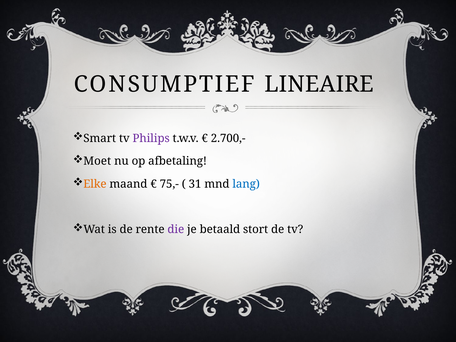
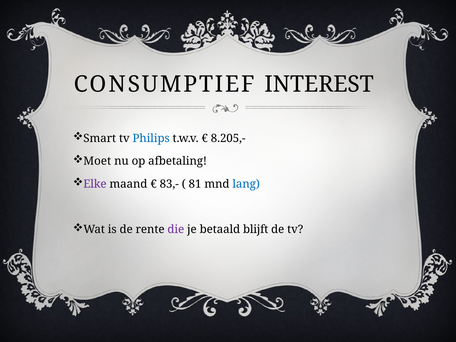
LINEAIRE: LINEAIRE -> INTEREST (319, 84)
Philips colour: purple -> blue (151, 138)
2.700,-: 2.700,- -> 8.205,- (228, 138)
Elke colour: orange -> purple (95, 184)
75,-: 75,- -> 83,- (169, 184)
31: 31 -> 81 (195, 184)
stort: stort -> blijft (256, 230)
